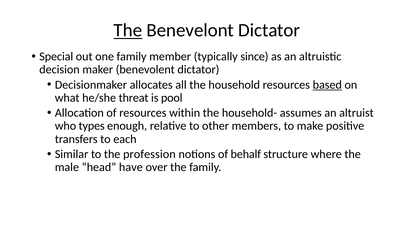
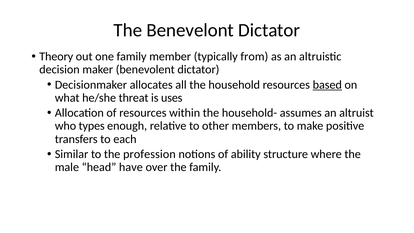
The underline: present -> none (128, 30)
Special: Special -> Theory (56, 57)
since: since -> from (254, 57)
pool: pool -> uses (172, 98)
behalf: behalf -> ability (246, 154)
